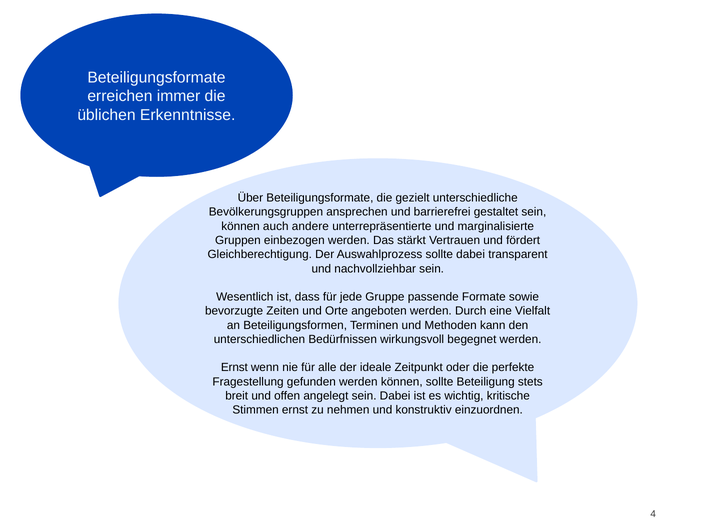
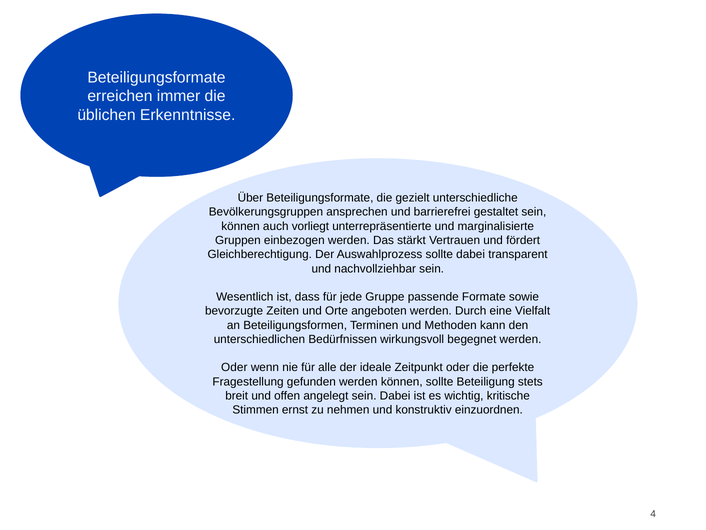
andere: andere -> vorliegt (310, 226)
Ernst: Ernst -> Oder (234, 367)
